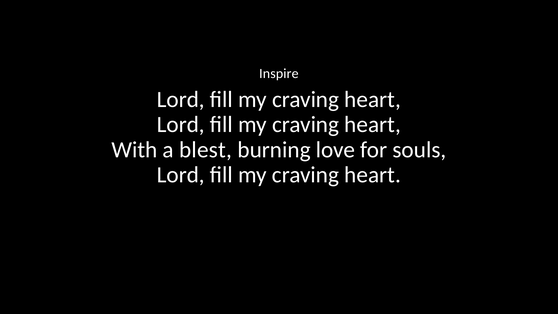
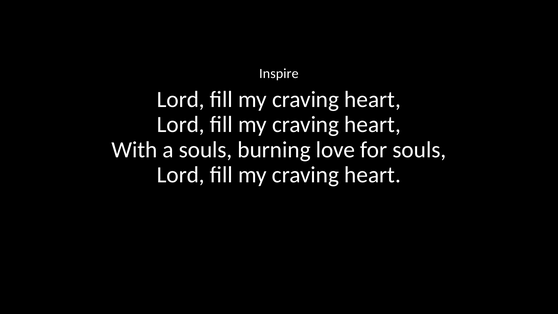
a blest: blest -> souls (206, 150)
